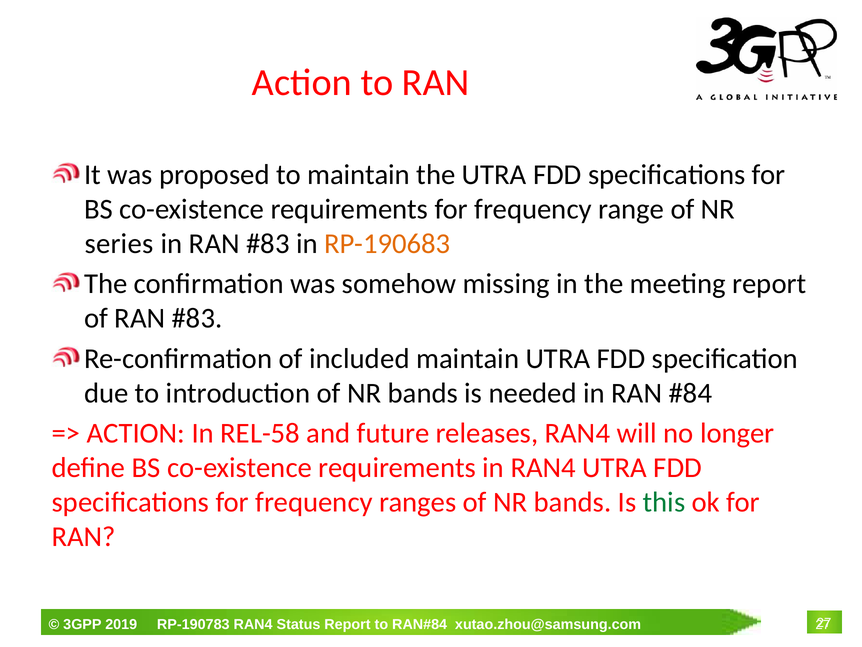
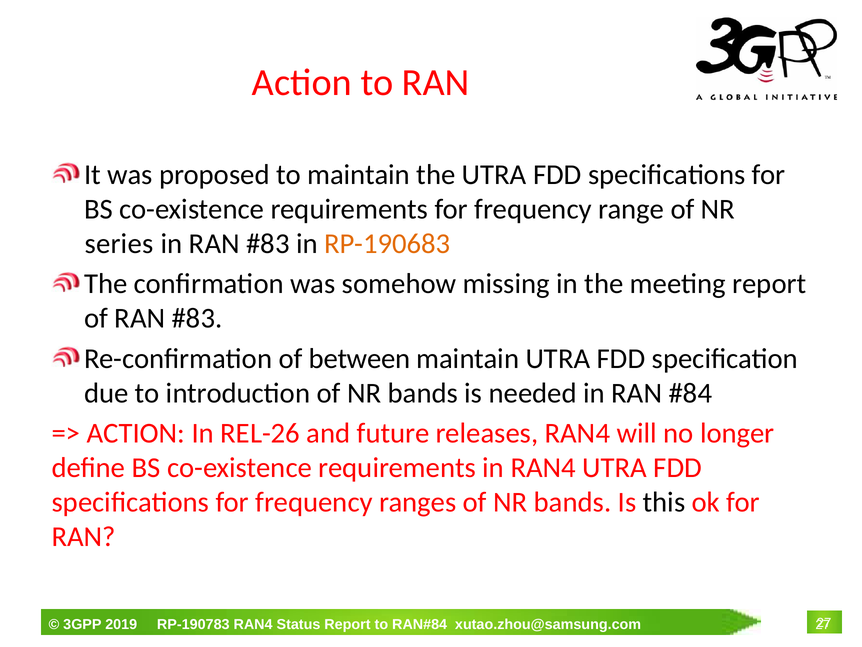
included: included -> between (360, 358)
REL-58: REL-58 -> REL-26 (260, 433)
this colour: green -> black (664, 502)
